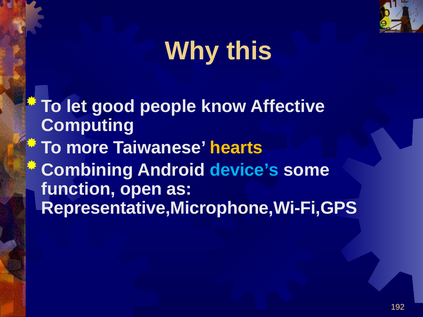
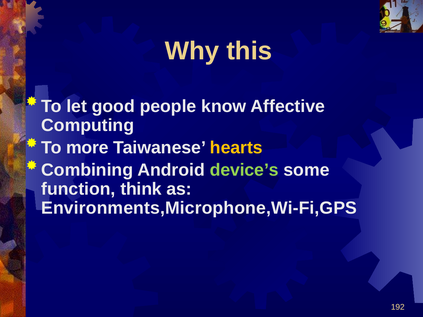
device’s colour: light blue -> light green (244, 170)
open: open -> think (141, 189)
Representative,Microphone,Wi-Fi,GPS: Representative,Microphone,Wi-Fi,GPS -> Environments,Microphone,Wi-Fi,GPS (199, 208)
